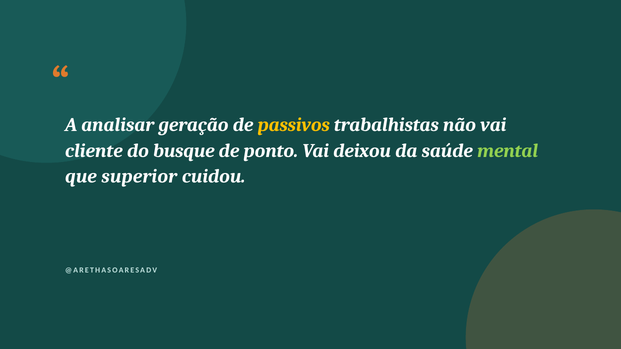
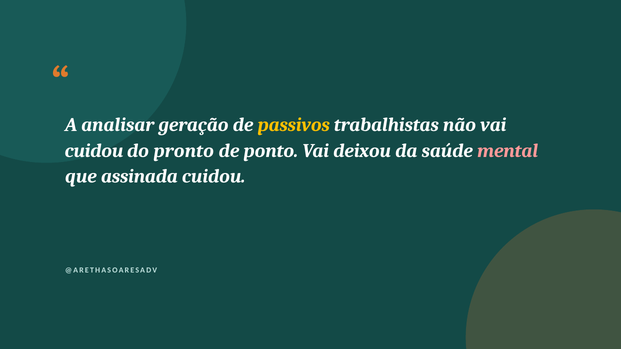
cliente: cliente -> cuidou (94, 151)
busque: busque -> pronto (184, 151)
mental colour: light green -> pink (508, 151)
superior: superior -> assinada (139, 177)
